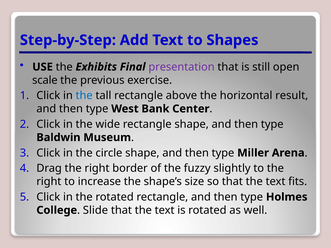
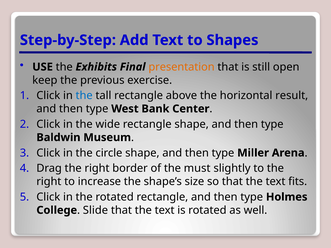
presentation colour: purple -> orange (182, 67)
scale: scale -> keep (45, 80)
fuzzy: fuzzy -> must (197, 168)
